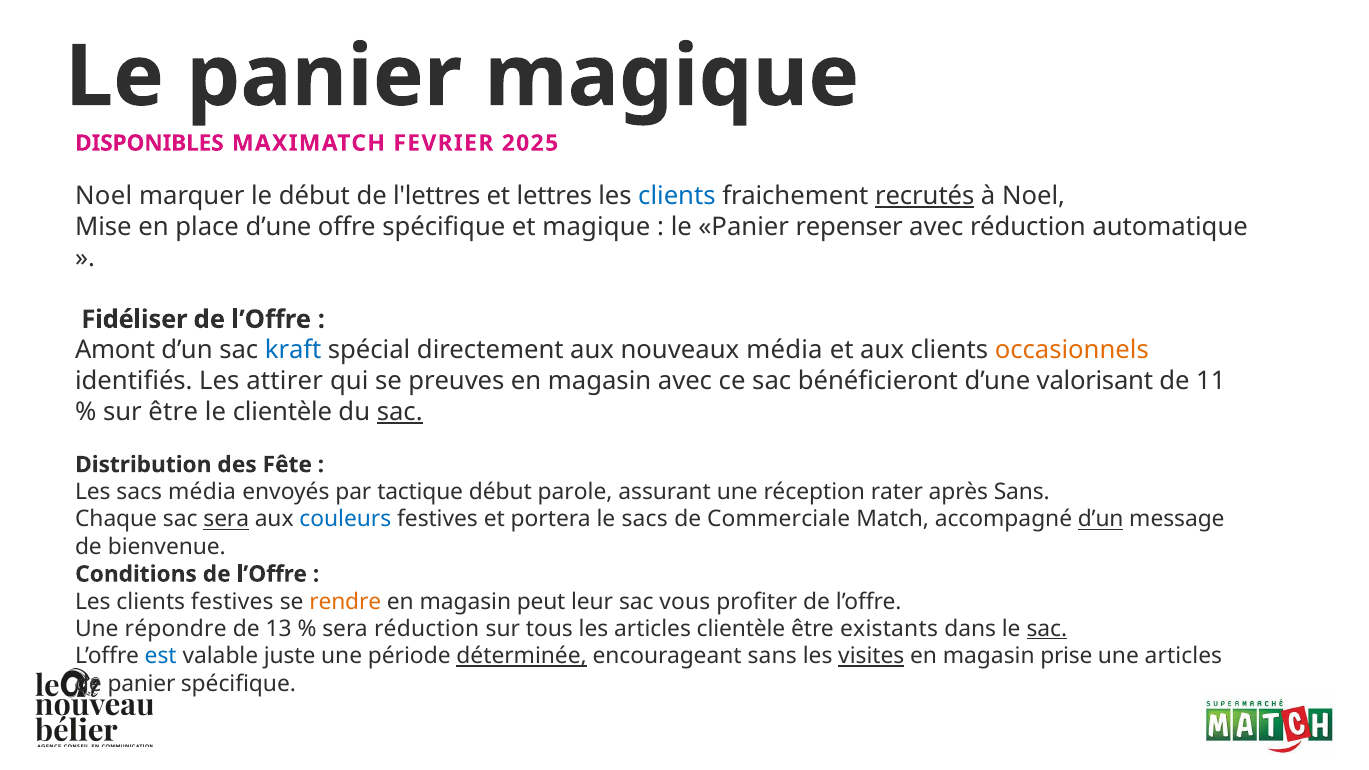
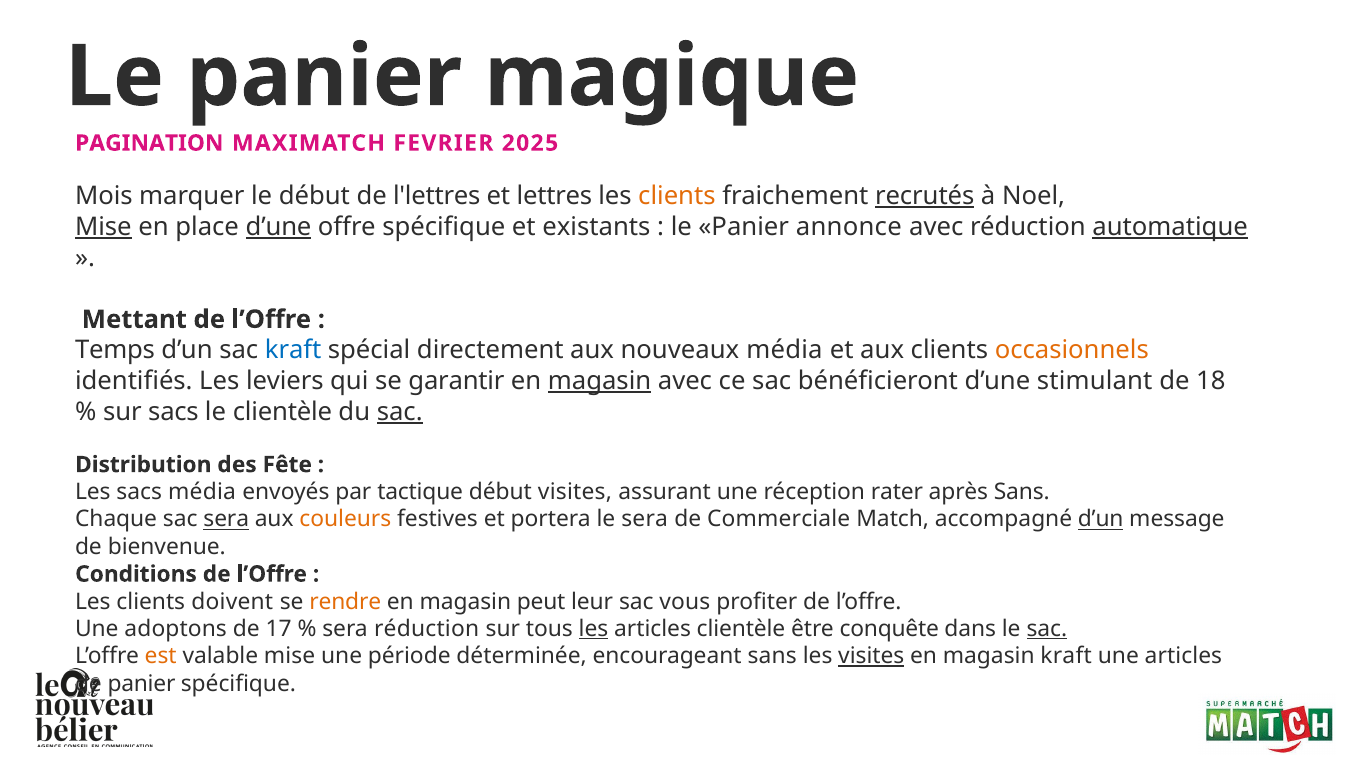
DISPONIBLES: DISPONIBLES -> PAGINATION (149, 143)
Noel: Noel -> Mois (104, 196)
clients colour: blue -> orange (677, 196)
Mise underline: none -> present (103, 227)
d’une underline: none -> present (279, 227)
et magique: magique -> existants (596, 227)
repenser: repenser -> annonce (849, 227)
automatique underline: none -> present (1170, 227)
Fidéliser: Fidéliser -> Mettant (134, 319)
Amont: Amont -> Temps (115, 350)
attirer: attirer -> leviers (285, 381)
preuves: preuves -> garantir (456, 381)
magasin underline: none -> present (600, 381)
valorisant: valorisant -> stimulant (1095, 381)
11: 11 -> 18 (1211, 381)
sur être: être -> sacs (173, 412)
début parole: parole -> visites (575, 492)
couleurs colour: blue -> orange (345, 519)
le sacs: sacs -> sera (645, 519)
clients festives: festives -> doivent (232, 602)
répondre: répondre -> adoptons (176, 629)
13: 13 -> 17 (279, 629)
les underline: none -> present (593, 629)
existants: existants -> conquête (889, 629)
est colour: blue -> orange (161, 656)
valable juste: juste -> mise (290, 656)
déterminée underline: present -> none (522, 656)
magasin prise: prise -> kraft (1066, 656)
